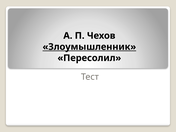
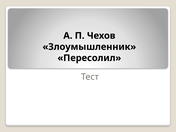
Злоумышленник underline: present -> none (89, 47)
